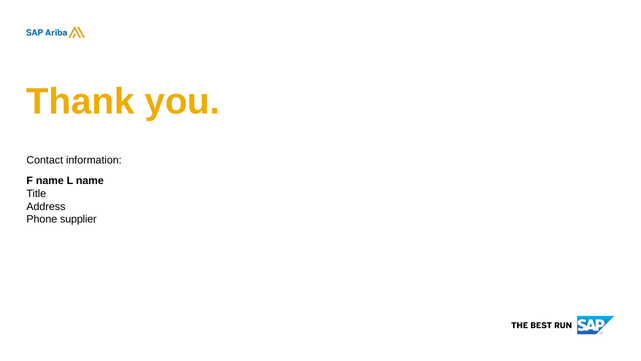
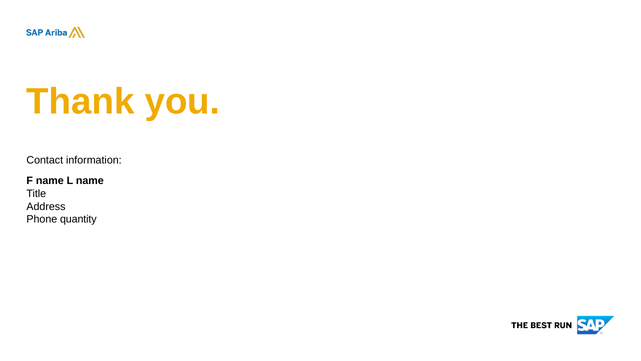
supplier: supplier -> quantity (78, 219)
